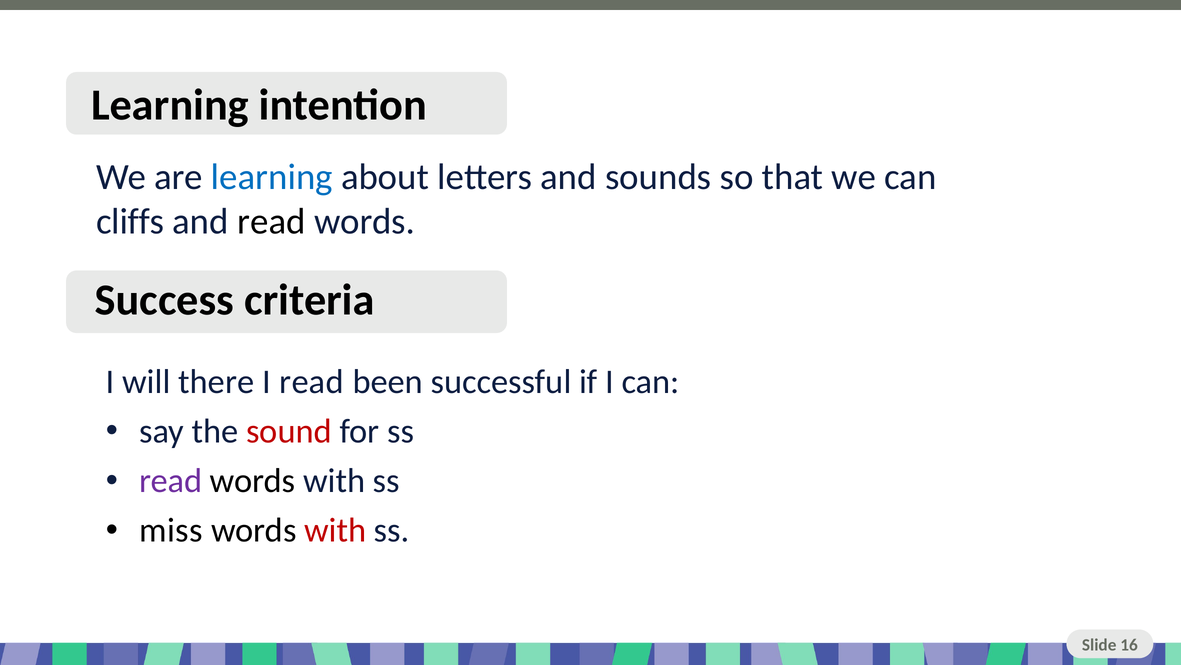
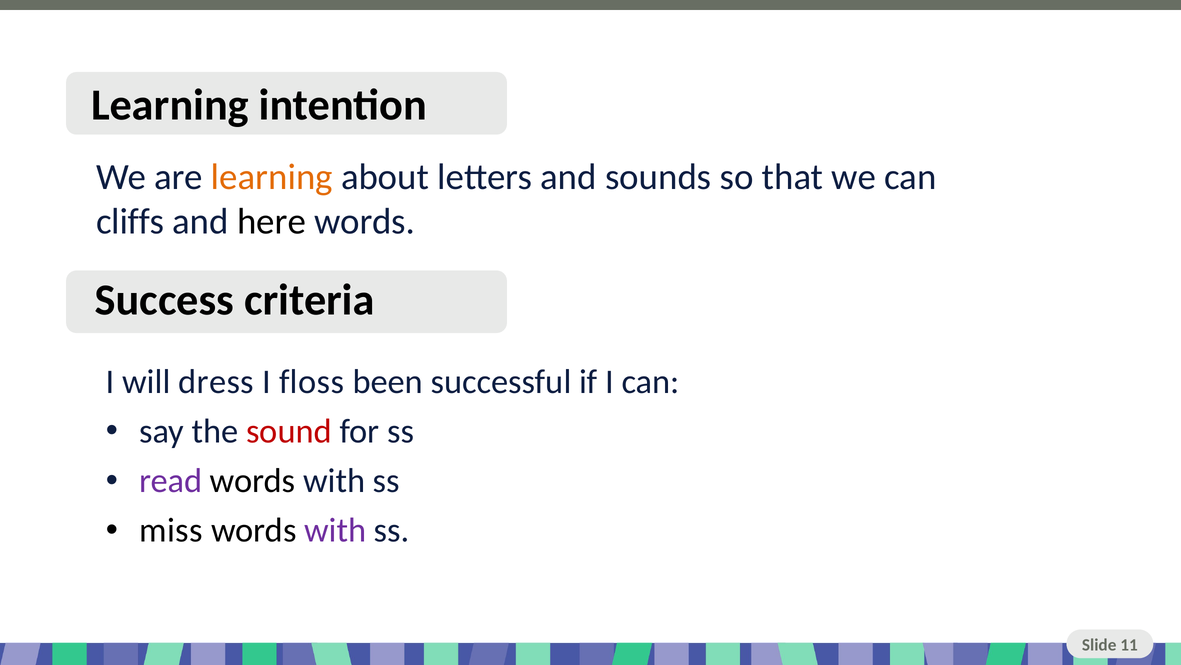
learning colour: blue -> orange (272, 177)
and read: read -> here (271, 221)
there: there -> dress (216, 381)
I read: read -> floss (312, 381)
with colour: red -> purple (335, 530)
16: 16 -> 11 (1129, 644)
